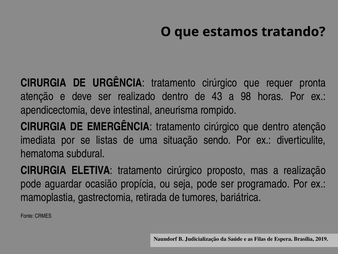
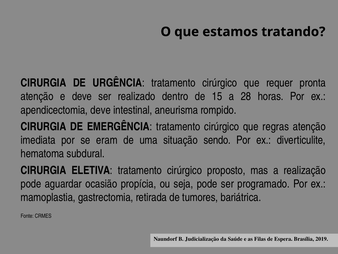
43: 43 -> 15 (217, 96)
98: 98 -> 28 (246, 96)
que dentro: dentro -> regras (276, 126)
listas: listas -> eram (107, 140)
